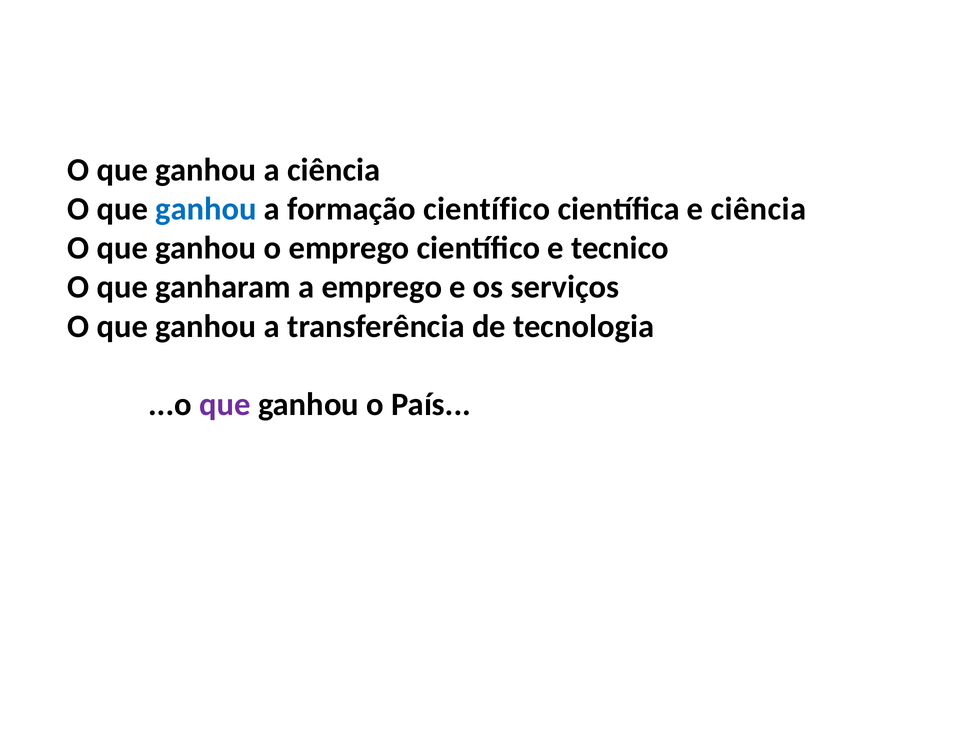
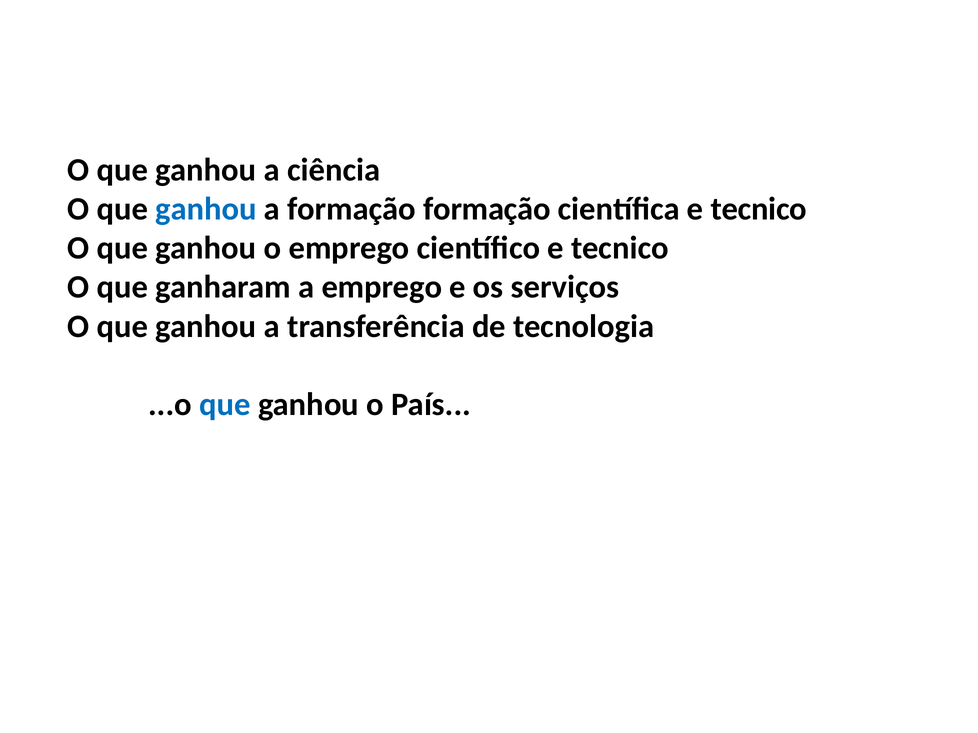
formação científico: científico -> formação (487, 209)
científica e ciência: ciência -> tecnico (759, 209)
que colour: purple -> blue (225, 405)
